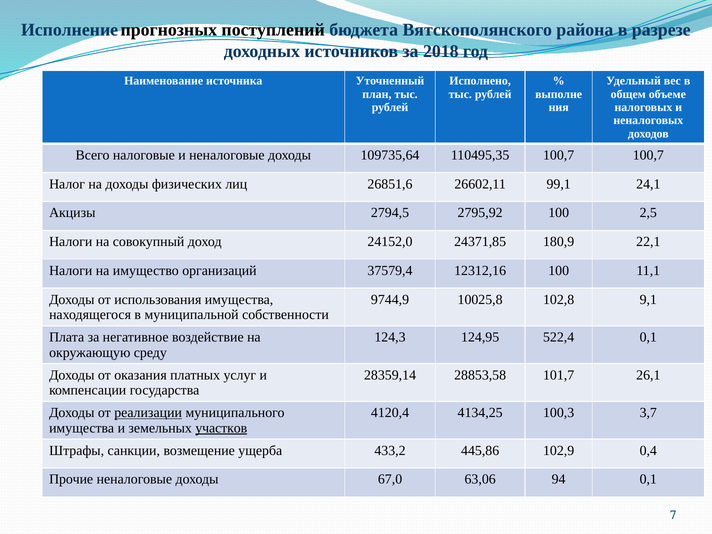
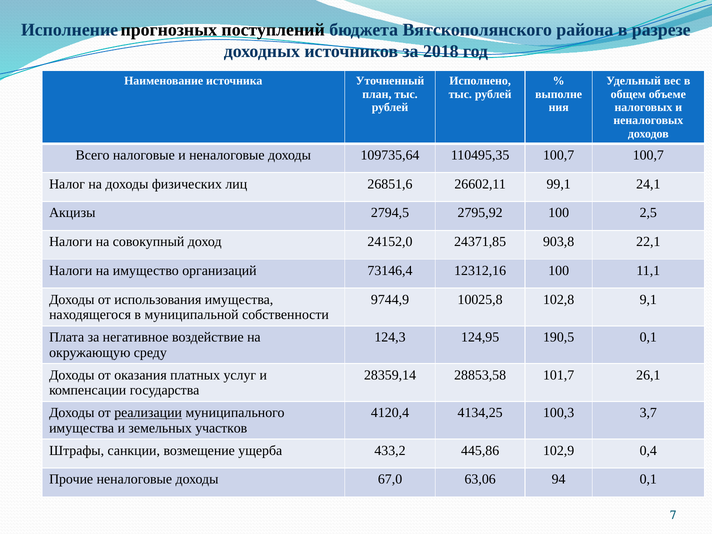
180,9: 180,9 -> 903,8 (559, 242)
37579,4: 37579,4 -> 73146,4 (390, 271)
522,4: 522,4 -> 190,5 (559, 337)
участков underline: present -> none (221, 428)
